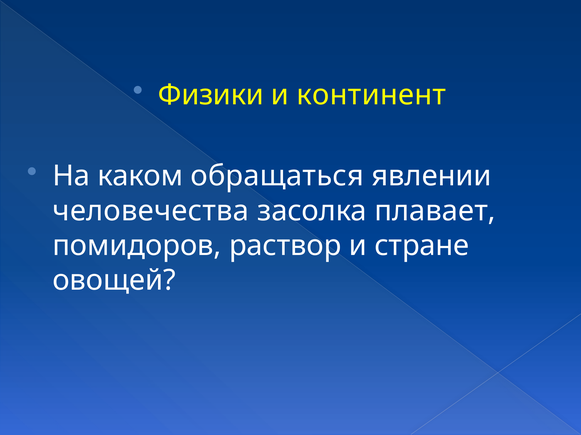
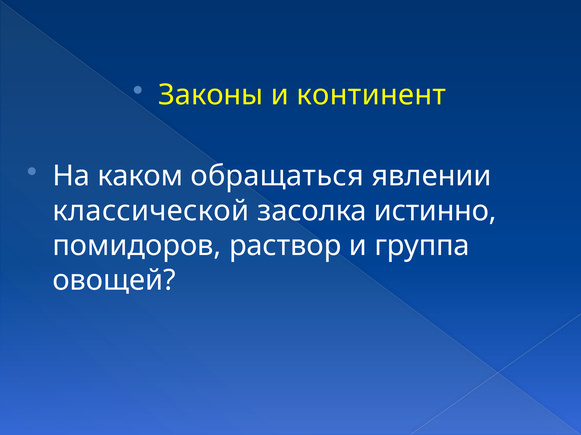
Физики: Физики -> Законы (211, 95)
человечества: человечества -> классической (151, 211)
плавает: плавает -> истинно (435, 211)
стране: стране -> группа (422, 246)
